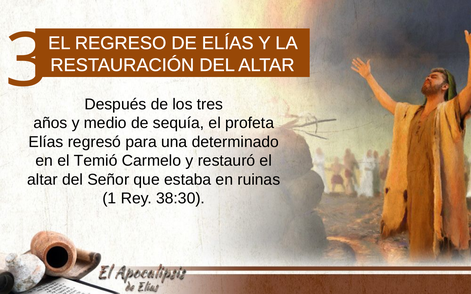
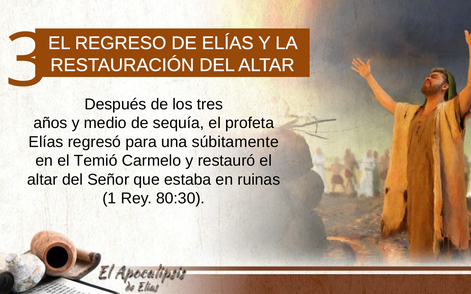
determinado: determinado -> súbitamente (235, 142)
38:30: 38:30 -> 80:30 (181, 199)
